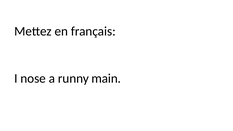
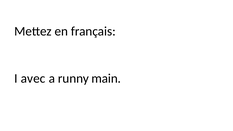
nose: nose -> avec (33, 78)
